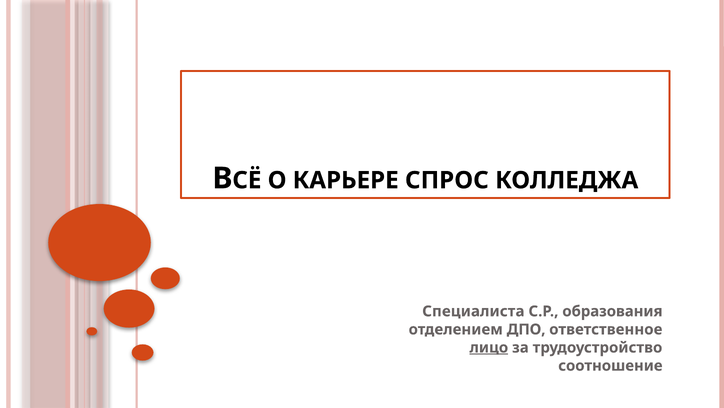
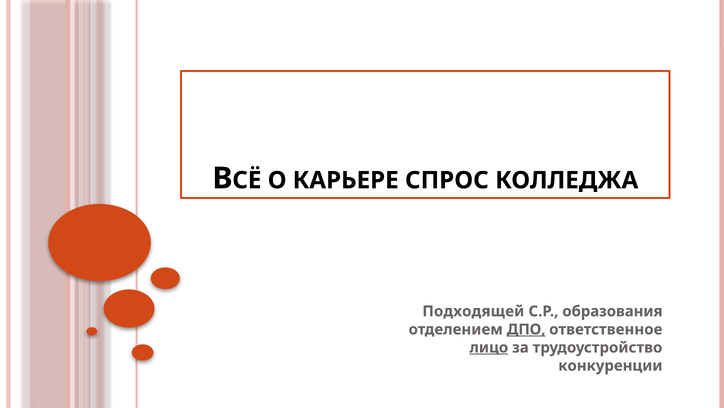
Специалиста: Специалиста -> Подходящей (473, 311)
ДПО underline: none -> present (526, 329)
соотношение: соотношение -> конкуренции (610, 365)
